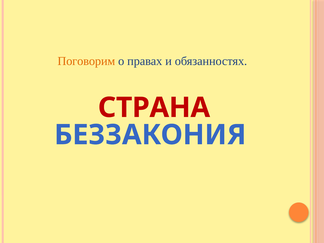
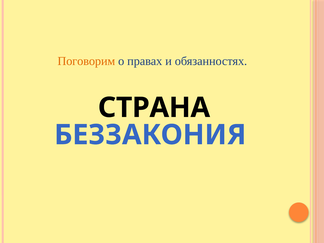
СТРАНА colour: red -> black (154, 108)
